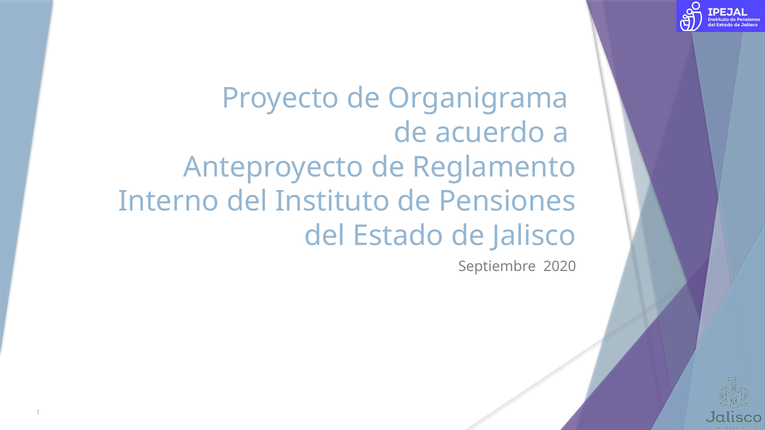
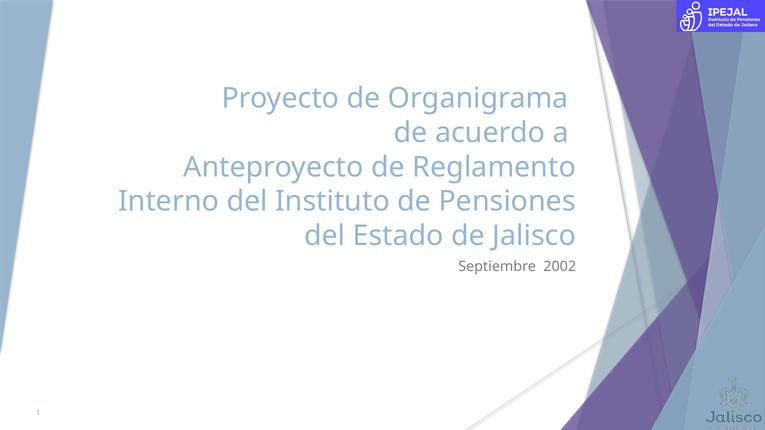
2020: 2020 -> 2002 (560, 267)
